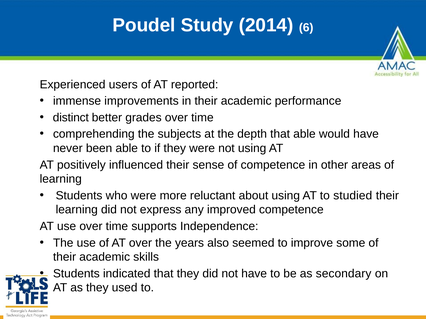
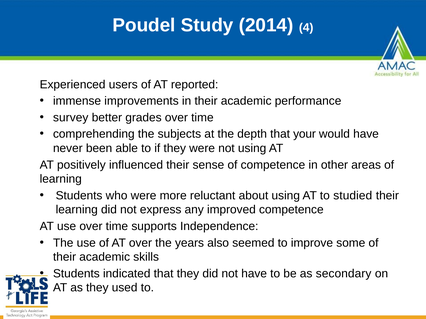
6: 6 -> 4 (306, 28)
distinct: distinct -> survey (71, 118)
that able: able -> your (305, 134)
